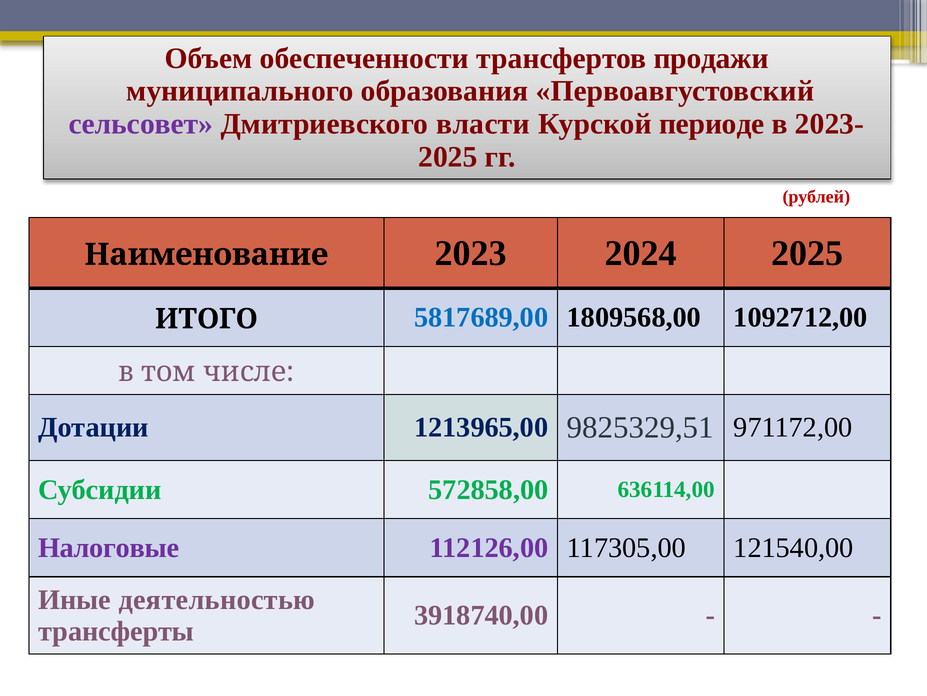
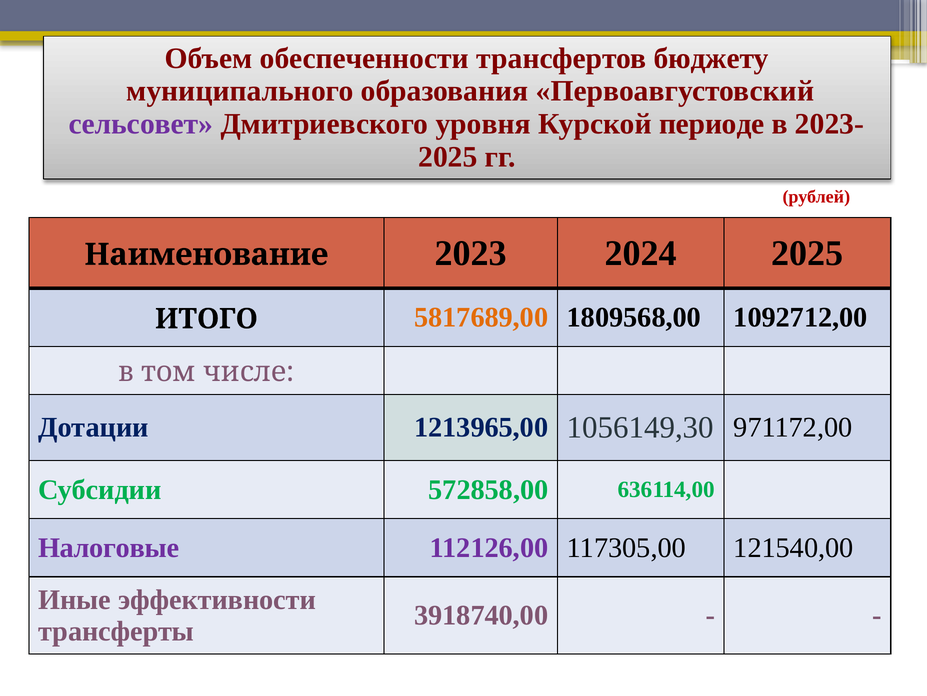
продажи: продажи -> бюджету (711, 58)
власти: власти -> уровня (483, 124)
5817689,00 colour: blue -> orange (481, 317)
9825329,51: 9825329,51 -> 1056149,30 (640, 427)
деятельностью: деятельностью -> эффективности (217, 599)
